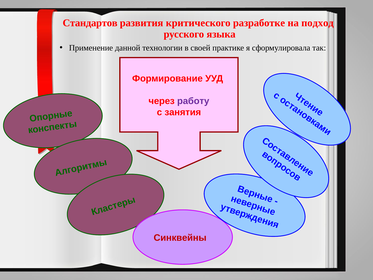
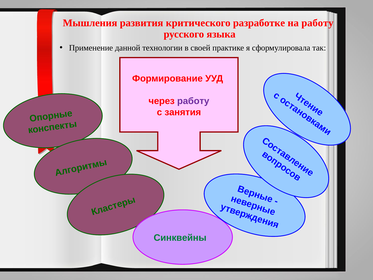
Стандартов: Стандартов -> Мышления (90, 23)
на подход: подход -> работу (317, 23)
Синквейны colour: red -> green (180, 238)
